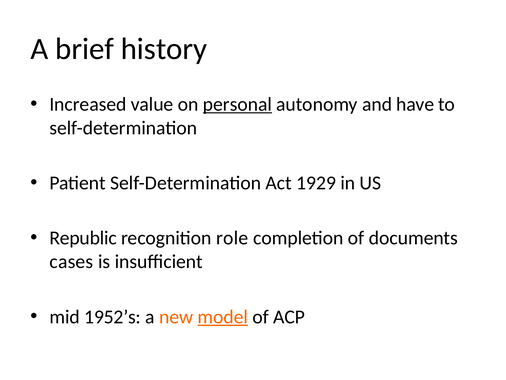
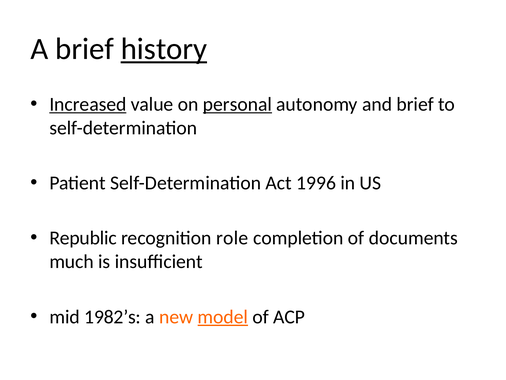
history underline: none -> present (164, 49)
Increased underline: none -> present (88, 104)
and have: have -> brief (415, 104)
1929: 1929 -> 1996 (316, 183)
cases: cases -> much (72, 261)
1952’s: 1952’s -> 1982’s (113, 316)
